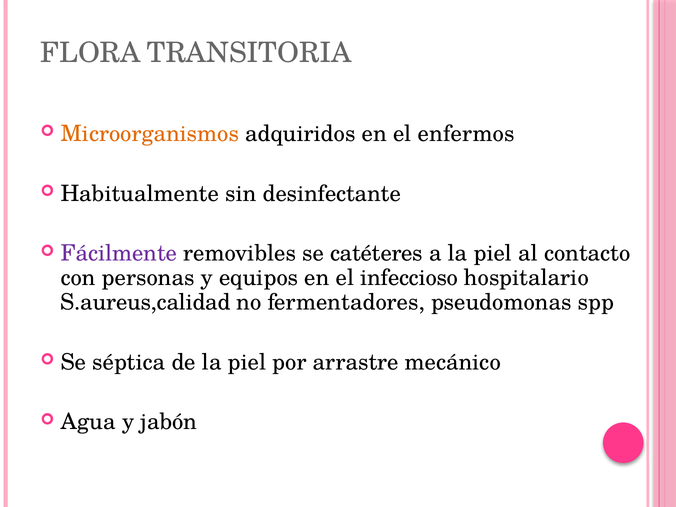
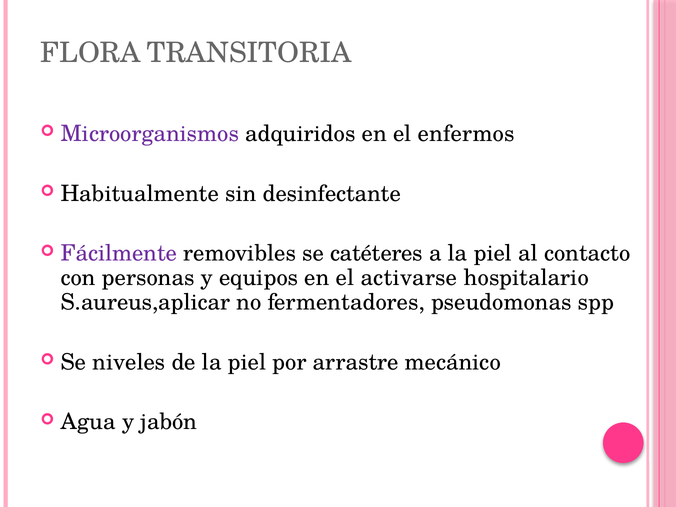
Microorganismos colour: orange -> purple (150, 134)
infeccioso: infeccioso -> activarse (409, 278)
S.aureus,calidad: S.aureus,calidad -> S.aureus,aplicar (145, 302)
séptica: séptica -> niveles (129, 362)
